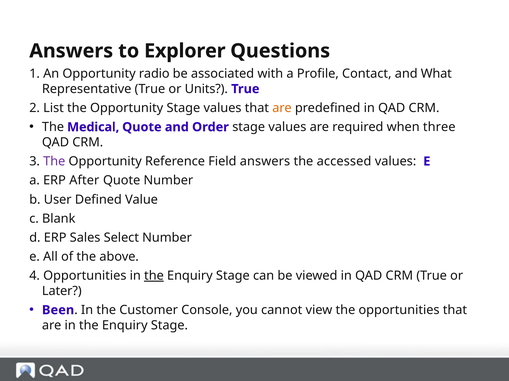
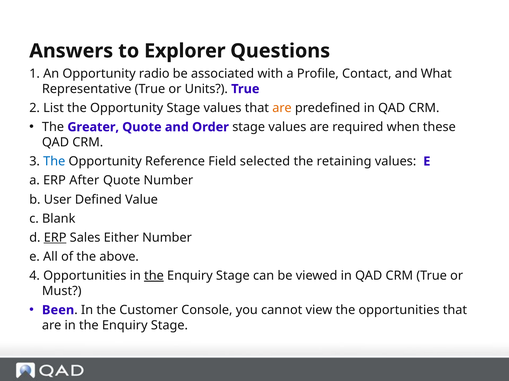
Medical: Medical -> Greater (93, 127)
three: three -> these (439, 127)
The colour: purple -> blue (54, 162)
Field answers: answers -> selected (265, 162)
accessed: accessed -> retaining (344, 162)
ERP underline: none -> present (55, 238)
Select: Select -> Either (121, 238)
Later: Later -> Must (62, 292)
